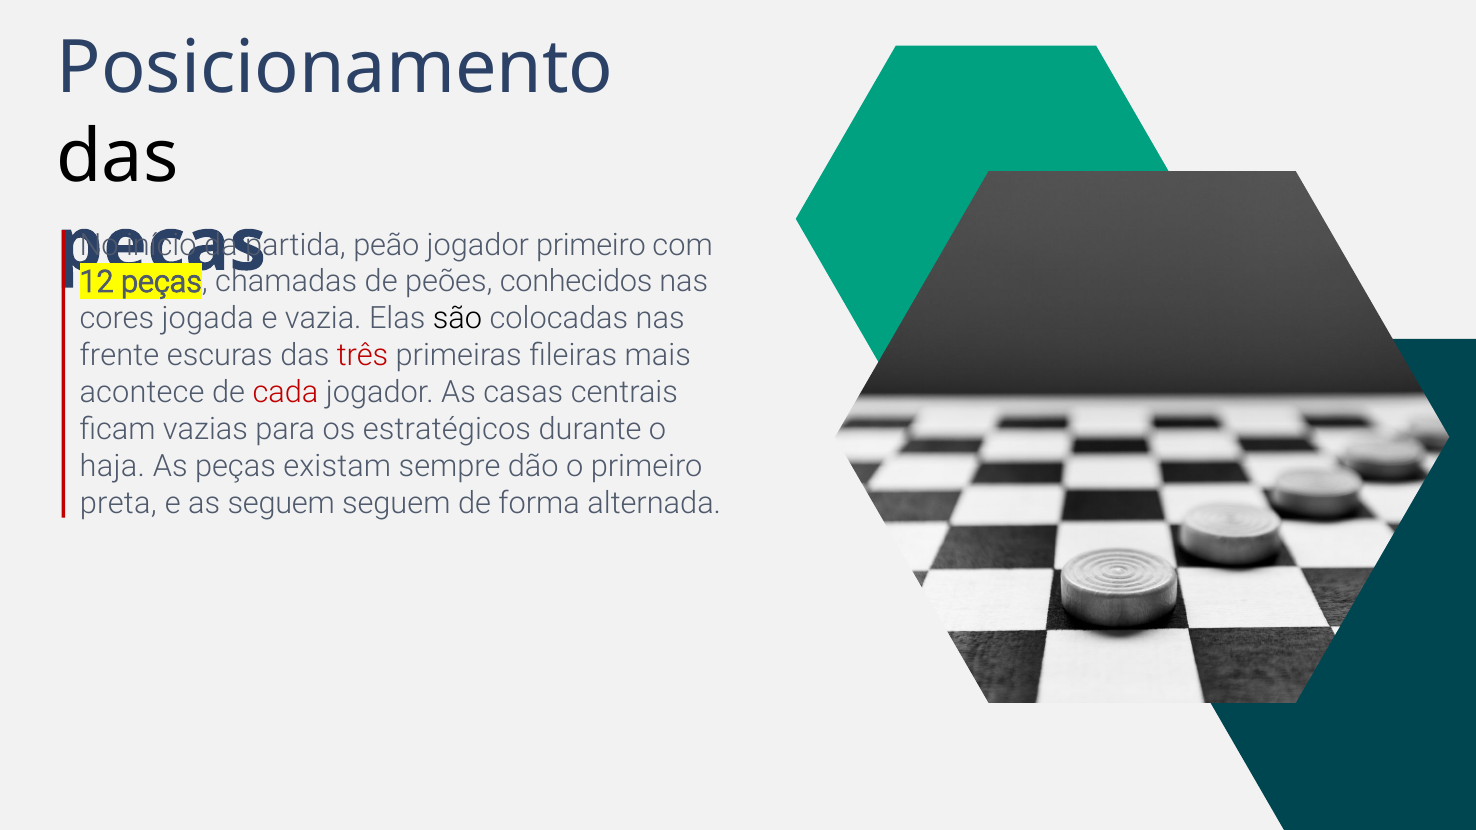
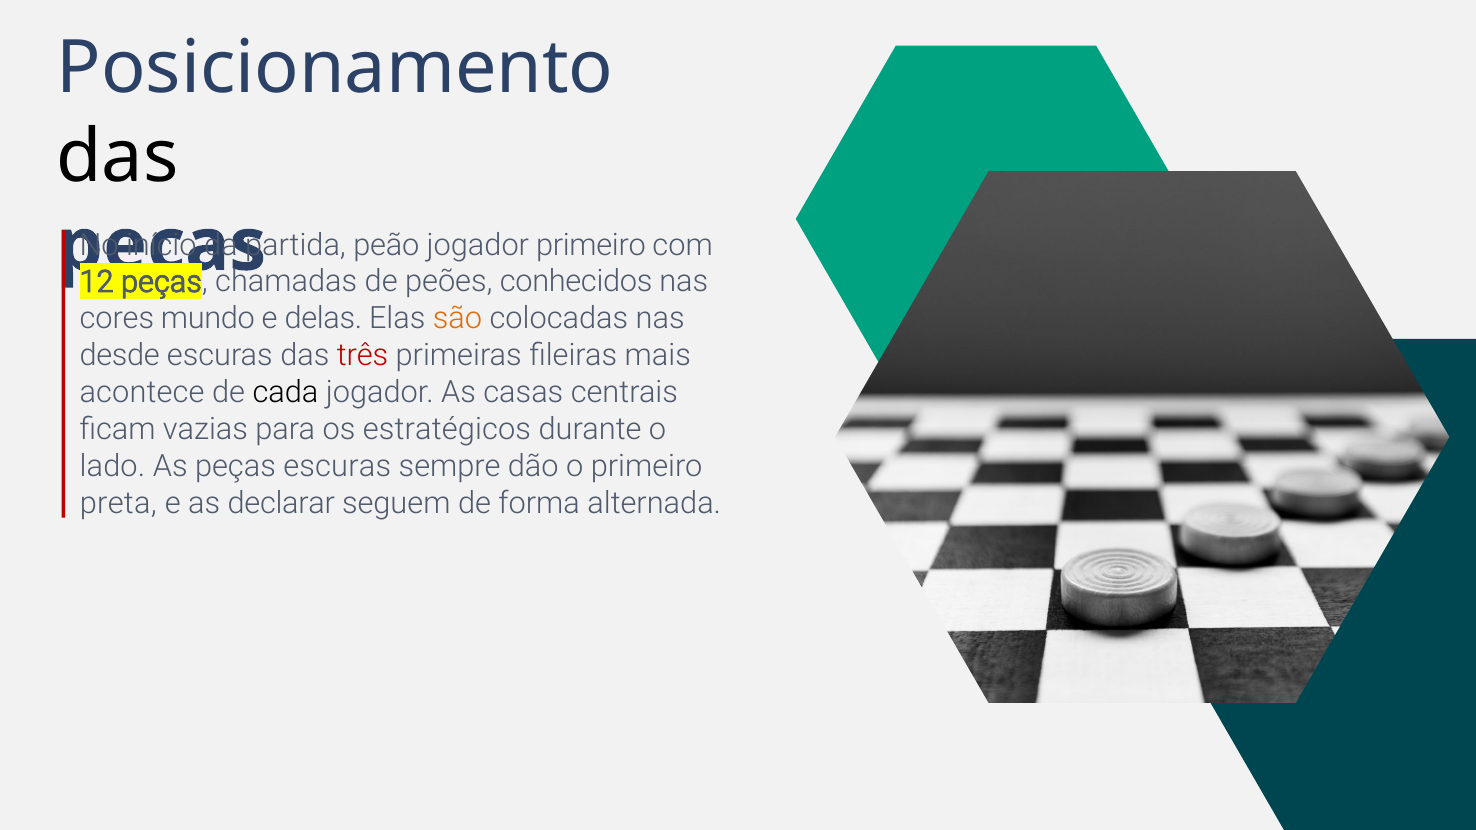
jogada: jogada -> mundo (208, 319)
vazia: vazia -> delas (323, 319)
são colour: black -> orange (457, 319)
frente: frente -> desde (120, 356)
cada colour: red -> black (285, 393)
haja: haja -> lado (112, 466)
peças existam: existam -> escuras (337, 466)
as seguem: seguem -> declarar (281, 503)
